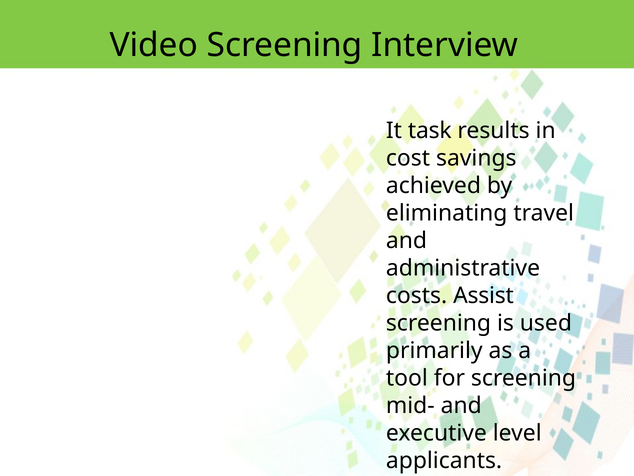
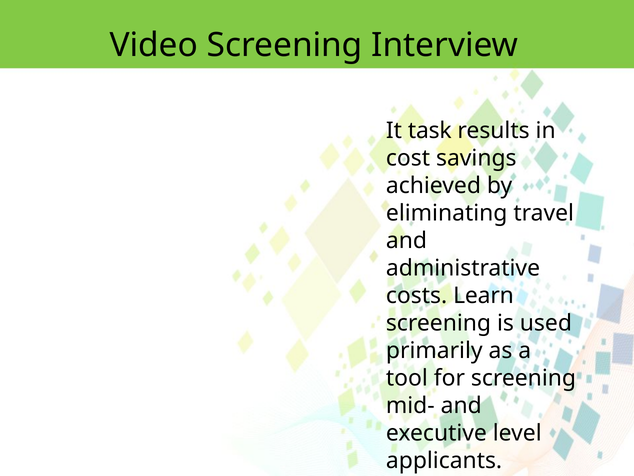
Assist: Assist -> Learn (483, 295)
